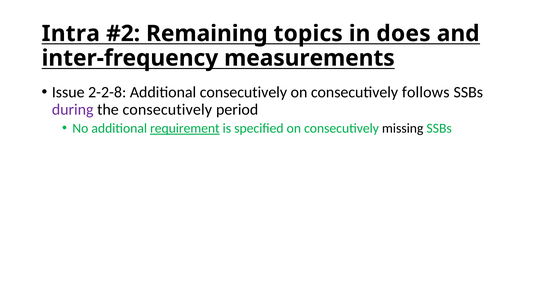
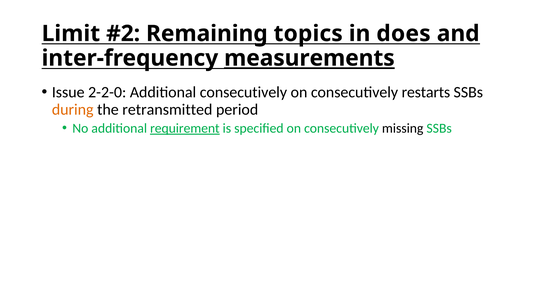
Intra: Intra -> Limit (71, 34)
measurements underline: none -> present (309, 58)
2-2-8: 2-2-8 -> 2-2-0 (107, 92)
follows: follows -> restarts (426, 92)
during colour: purple -> orange (73, 110)
the consecutively: consecutively -> retransmitted (167, 110)
